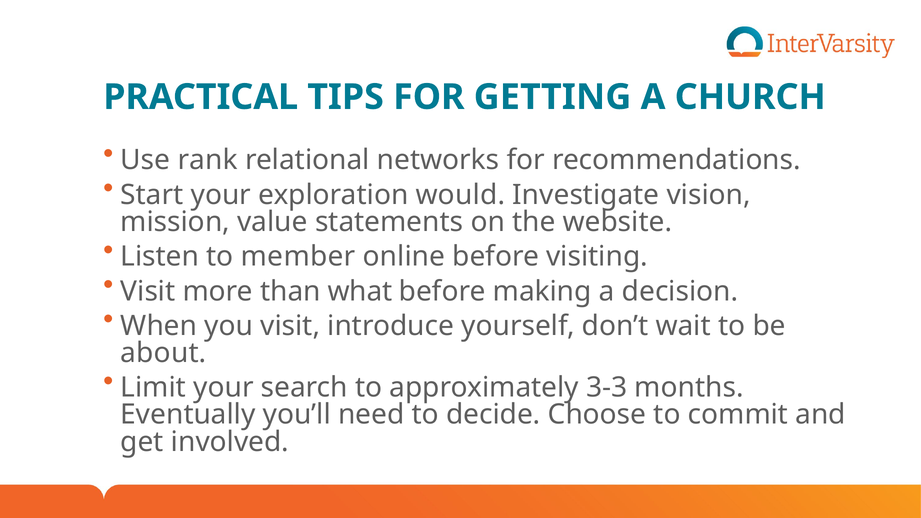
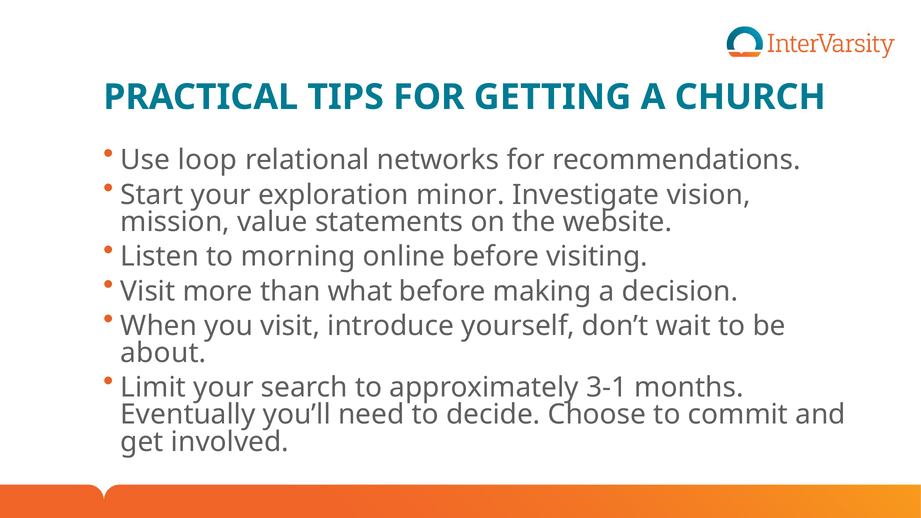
rank: rank -> loop (208, 160)
would: would -> minor (460, 195)
member: member -> morning (298, 257)
3-3: 3-3 -> 3-1 (607, 388)
